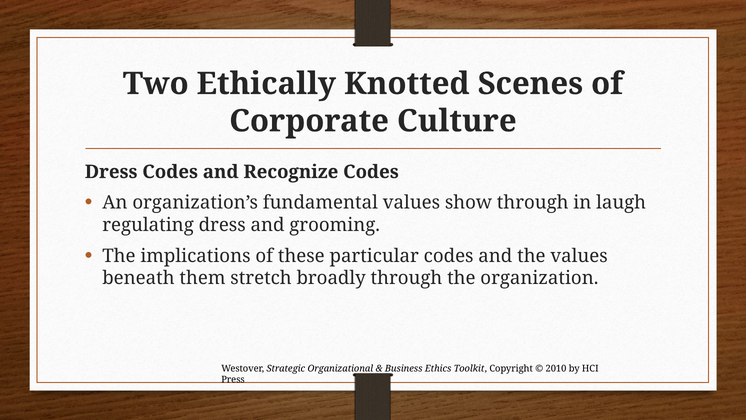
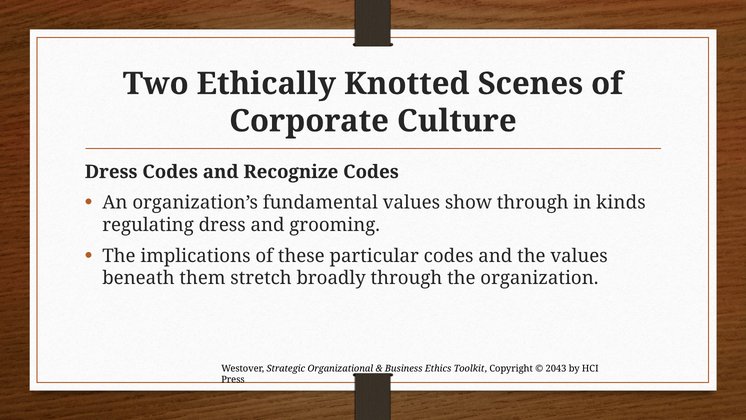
laugh: laugh -> kinds (621, 203)
2010: 2010 -> 2043 (556, 368)
